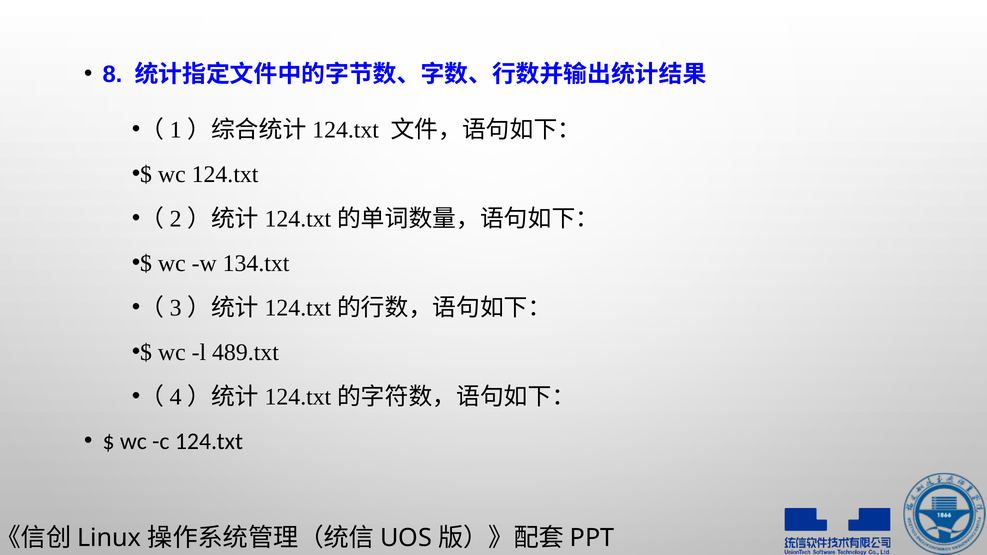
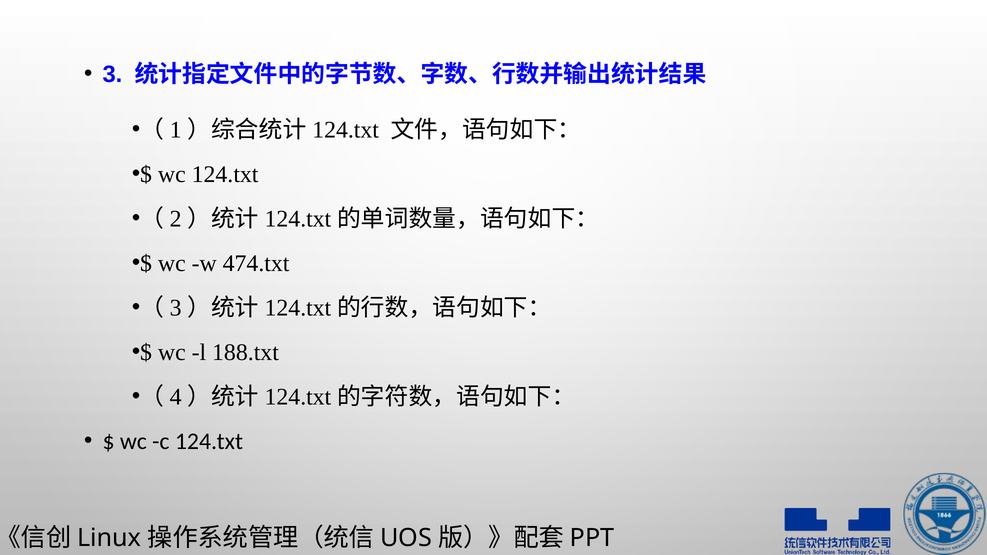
8: 8 -> 3 (112, 74)
134.txt: 134.txt -> 474.txt (256, 263)
489.txt: 489.txt -> 188.txt (245, 352)
